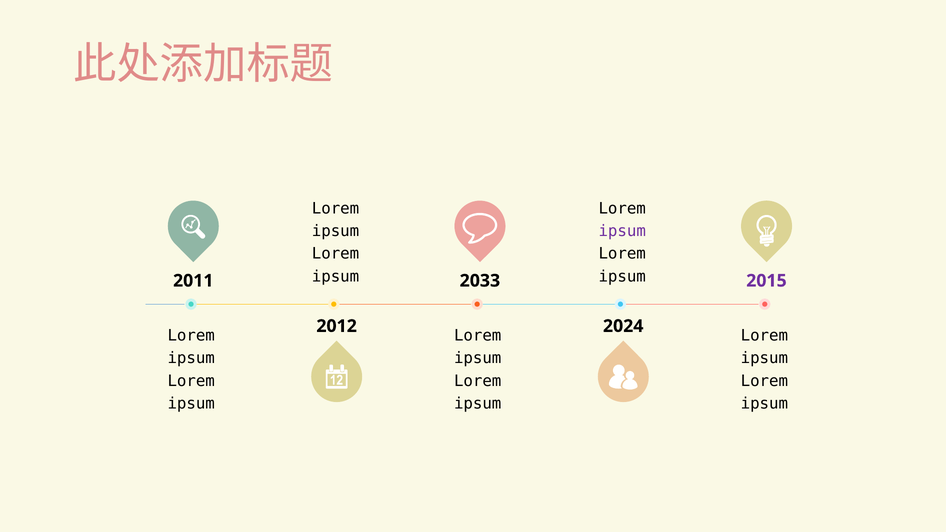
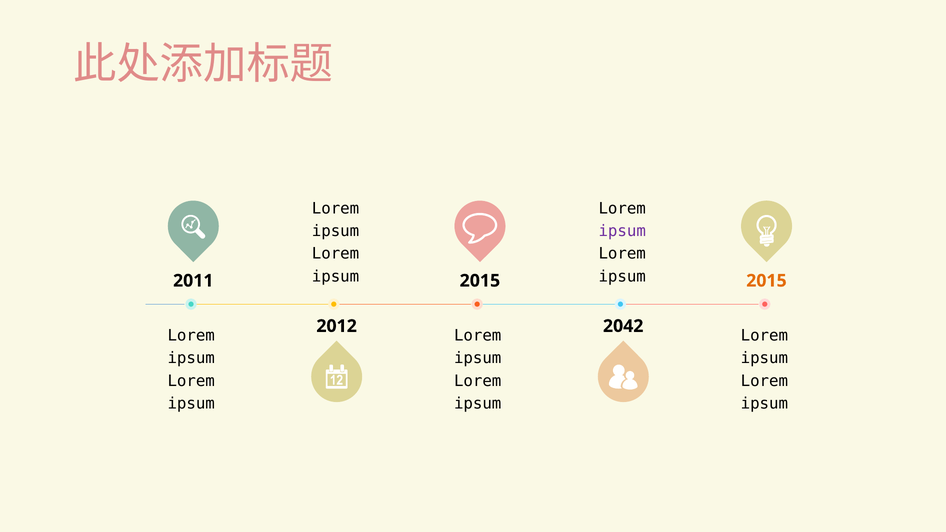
2011 2033: 2033 -> 2015 (480, 281)
2015 colour: purple -> orange (766, 281)
2024: 2024 -> 2042 (623, 326)
